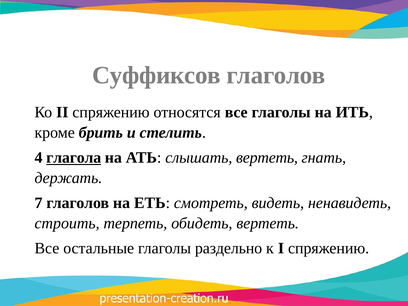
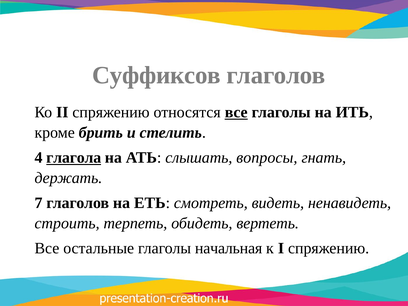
все underline: none -> present (236, 112)
слышать вертеть: вертеть -> вопросы (267, 158)
раздельно: раздельно -> начальная (229, 248)
